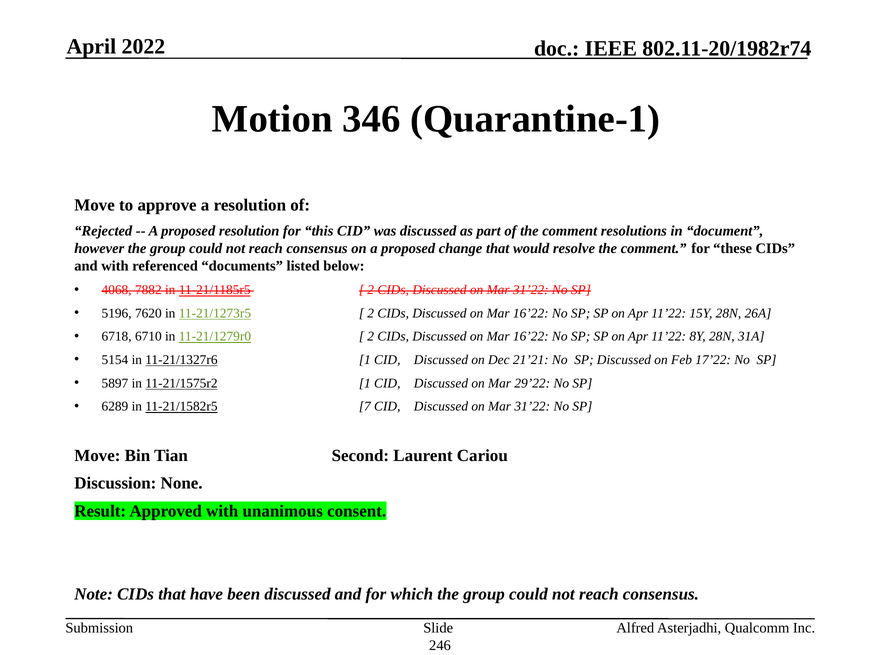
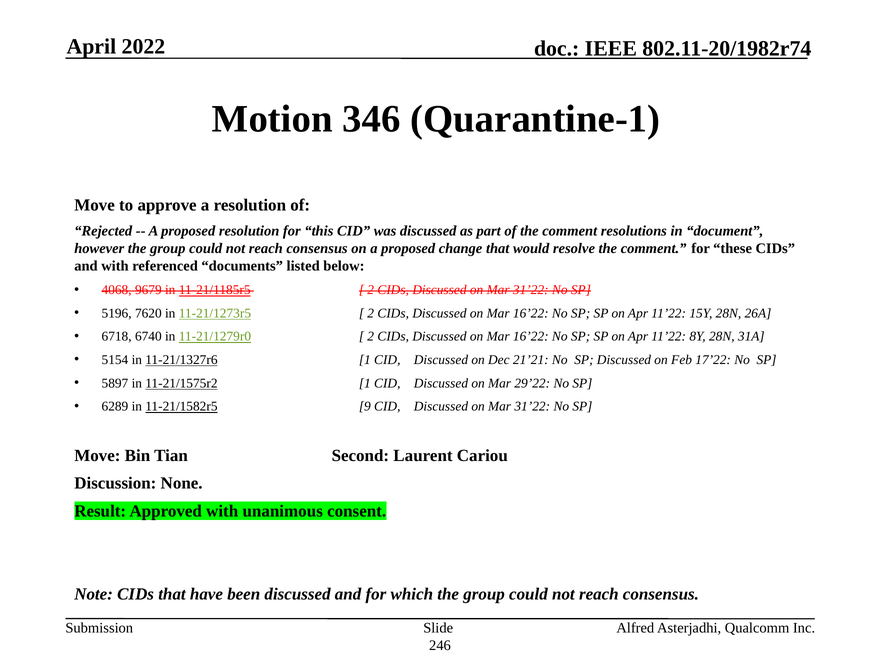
7882: 7882 -> 9679 (148, 290)
6710: 6710 -> 6740 (148, 336)
7: 7 -> 9 (365, 406)
